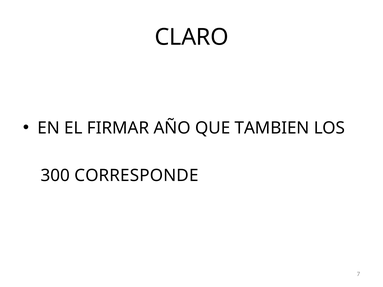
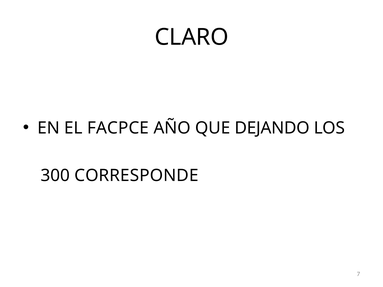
FIRMAR: FIRMAR -> FACPCE (118, 128)
TAMBIEN: TAMBIEN -> DEJANDO (272, 128)
